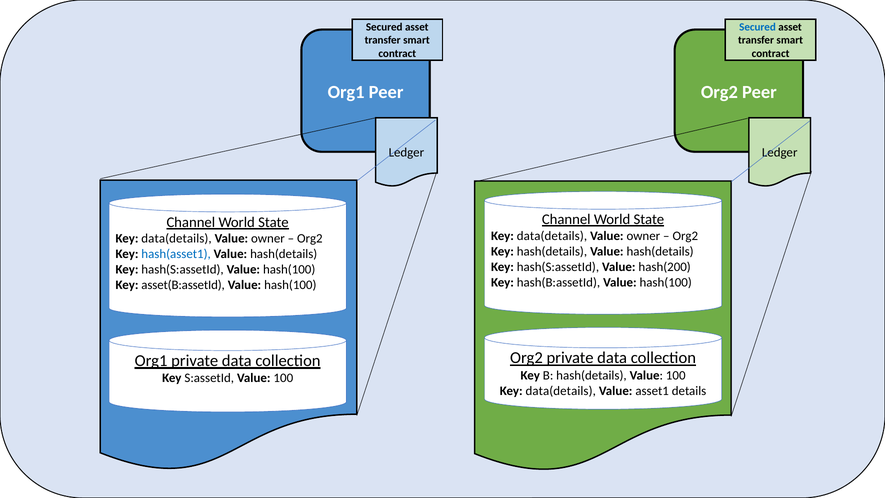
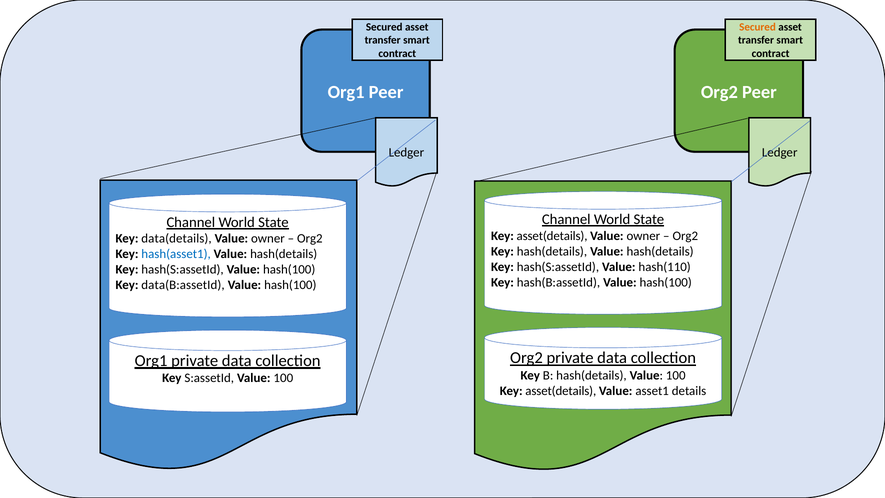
Secured colour: blue -> orange (758, 27)
data(details: data(details -> asset(details (552, 236)
hash(200: hash(200 -> hash(110 (665, 267)
asset(B:assetId: asset(B:assetId -> data(B:assetId (183, 285)
data(details: data(details -> asset(details (561, 391)
